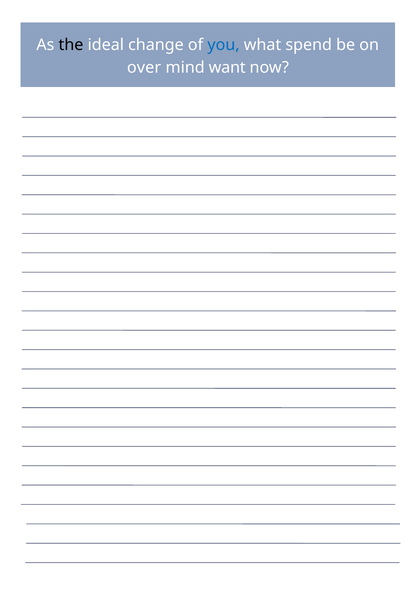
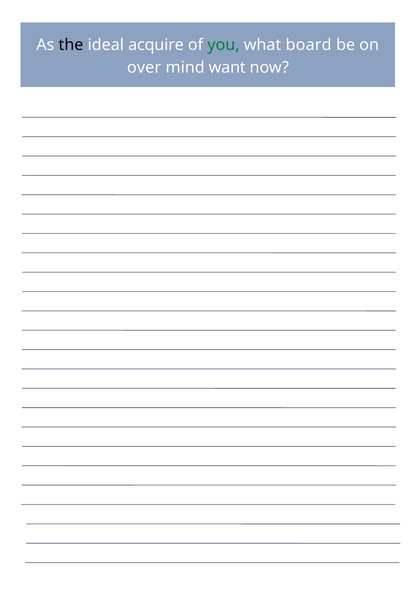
change: change -> acquire (156, 45)
you colour: blue -> green (224, 45)
spend: spend -> board (309, 45)
